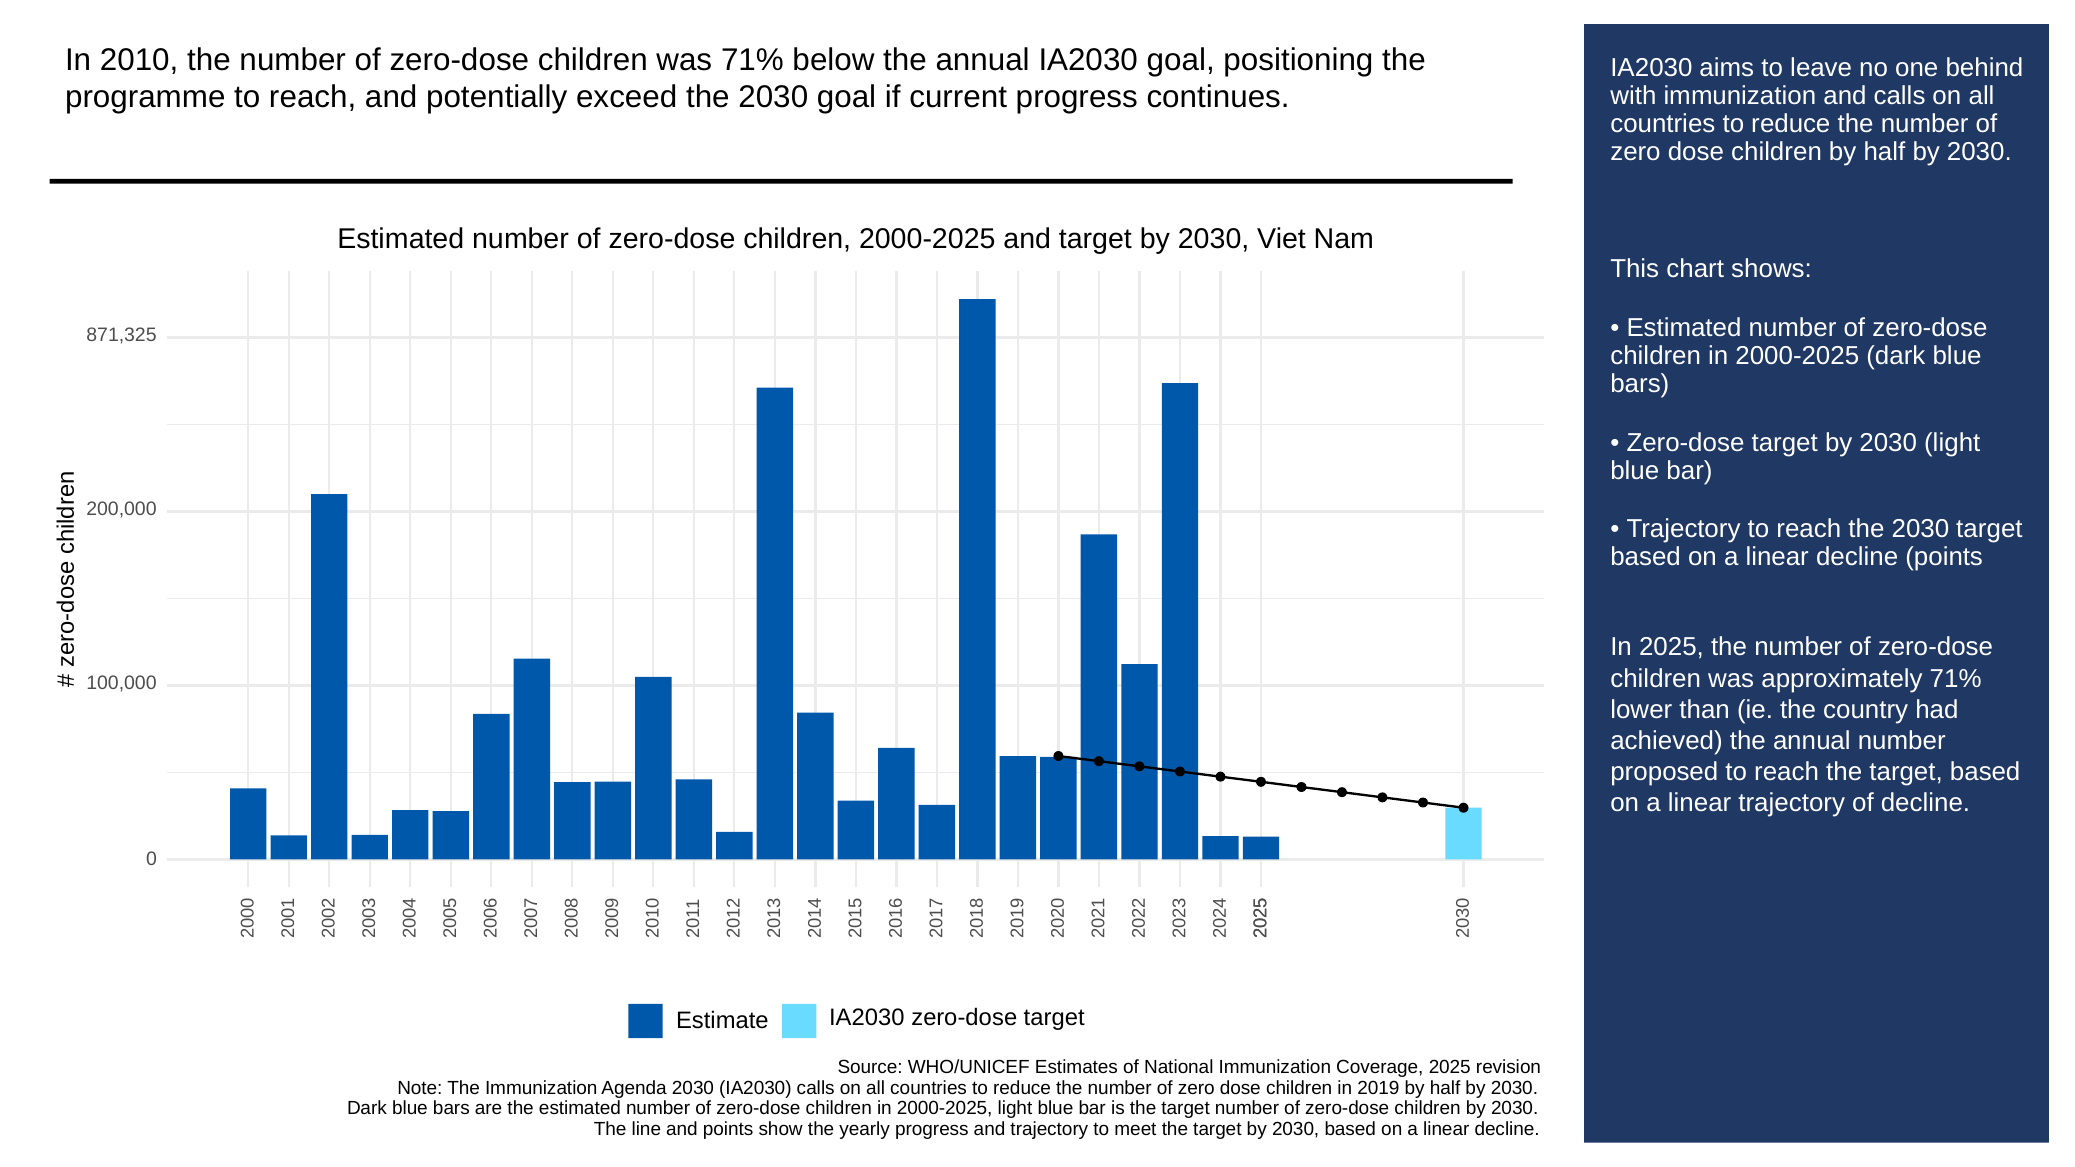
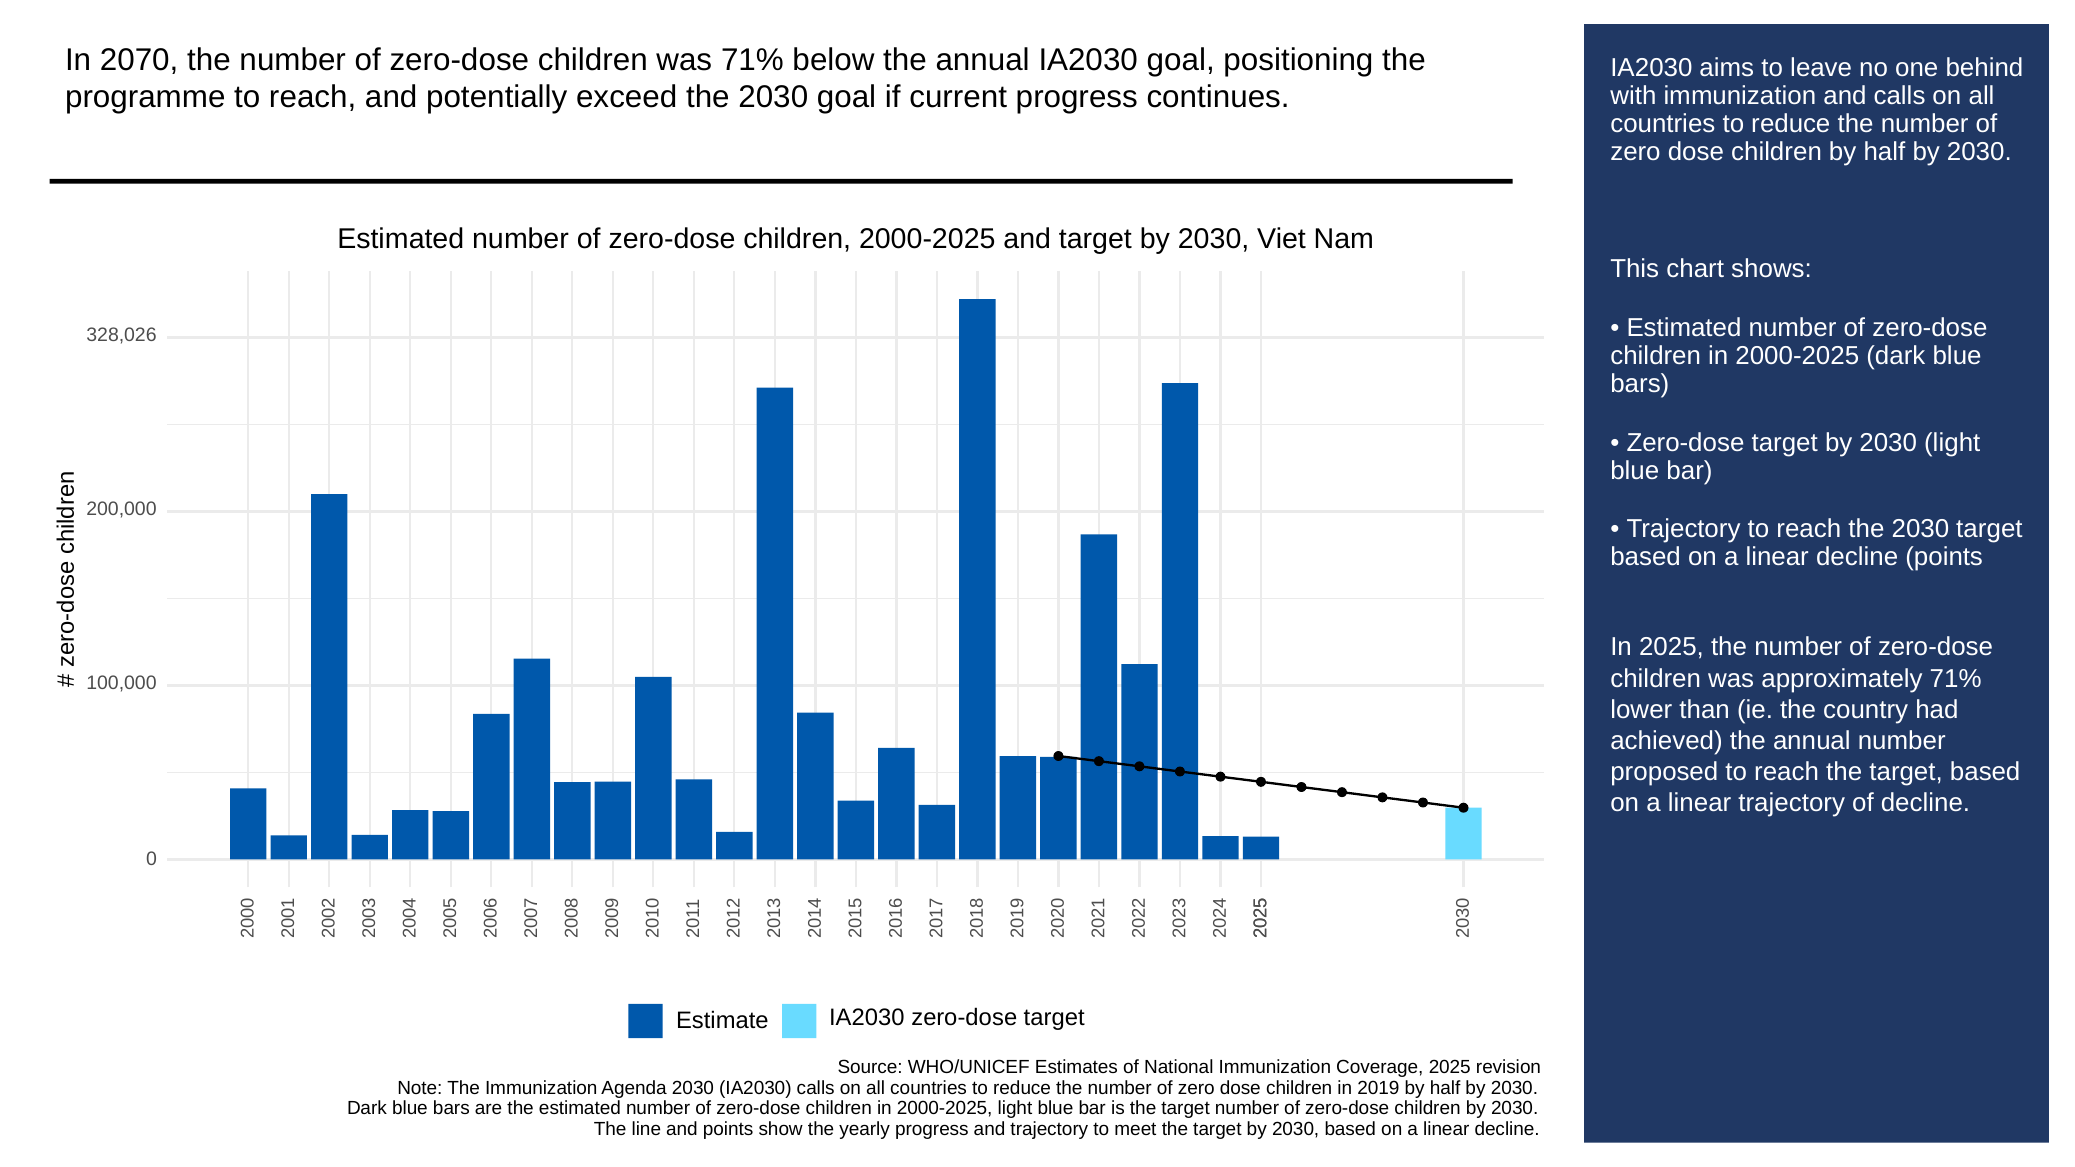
2010: 2010 -> 2070 (139, 60)
871,325: 871,325 -> 328,026 (122, 336)
